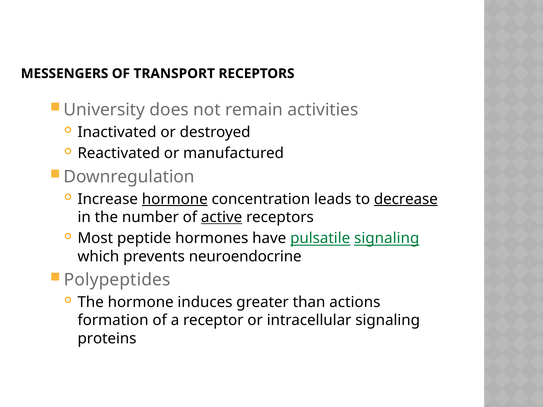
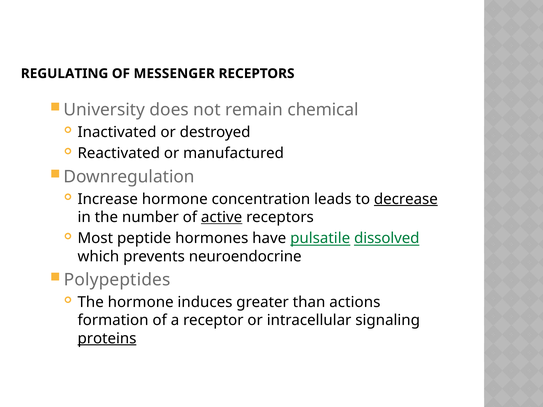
MESSENGERS: MESSENGERS -> REGULATING (65, 74)
TRANSPORT: TRANSPORT -> MESSENGER (174, 74)
activities: activities -> chemical (323, 110)
hormone underline: present -> none (175, 199)
pulsatile signaling: signaling -> dissolved (387, 238)
proteins underline: none -> present (107, 339)
